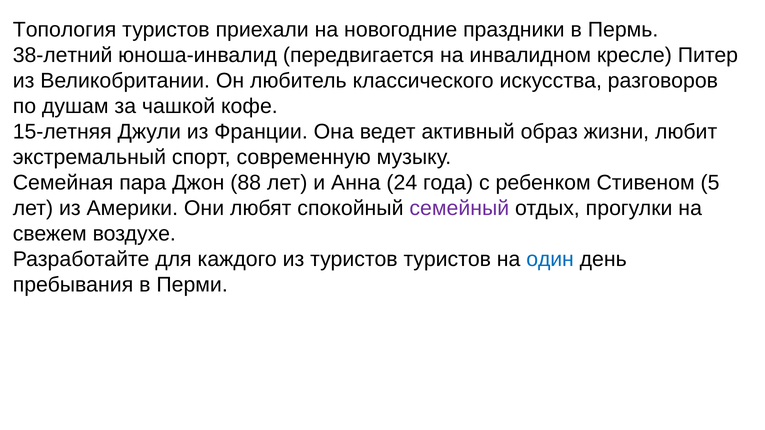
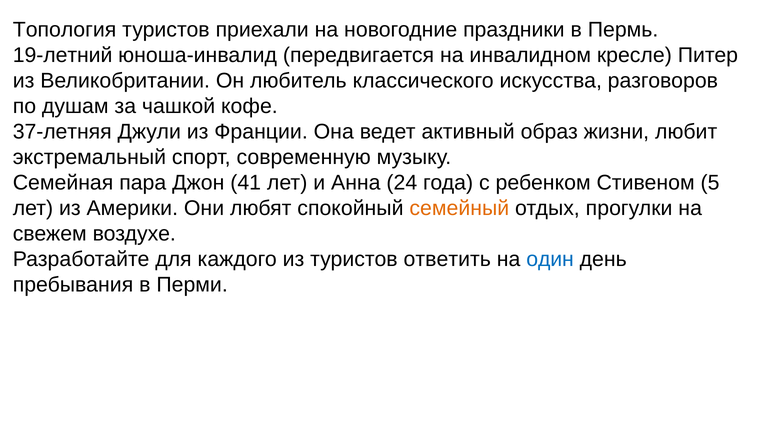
38-летний: 38-летний -> 19-летний (63, 55)
15-летняя: 15-летняя -> 37-летняя (62, 132)
88: 88 -> 41 (246, 183)
семейный colour: purple -> orange (459, 208)
туристов туристов: туристов -> ответить (447, 259)
